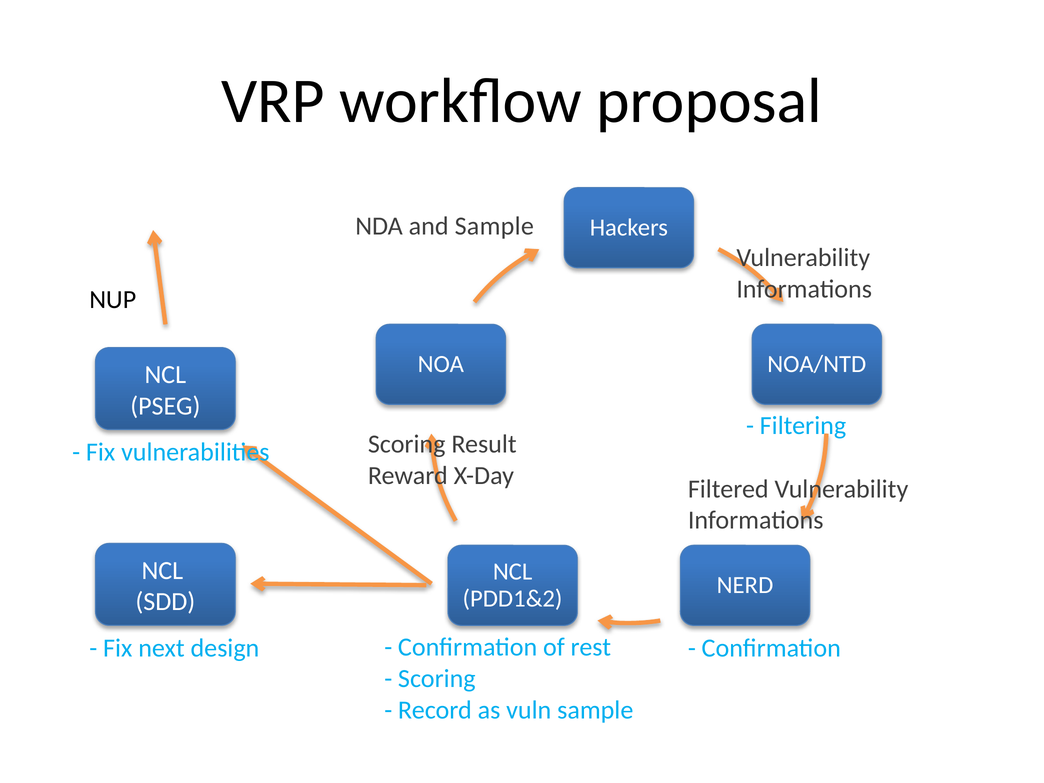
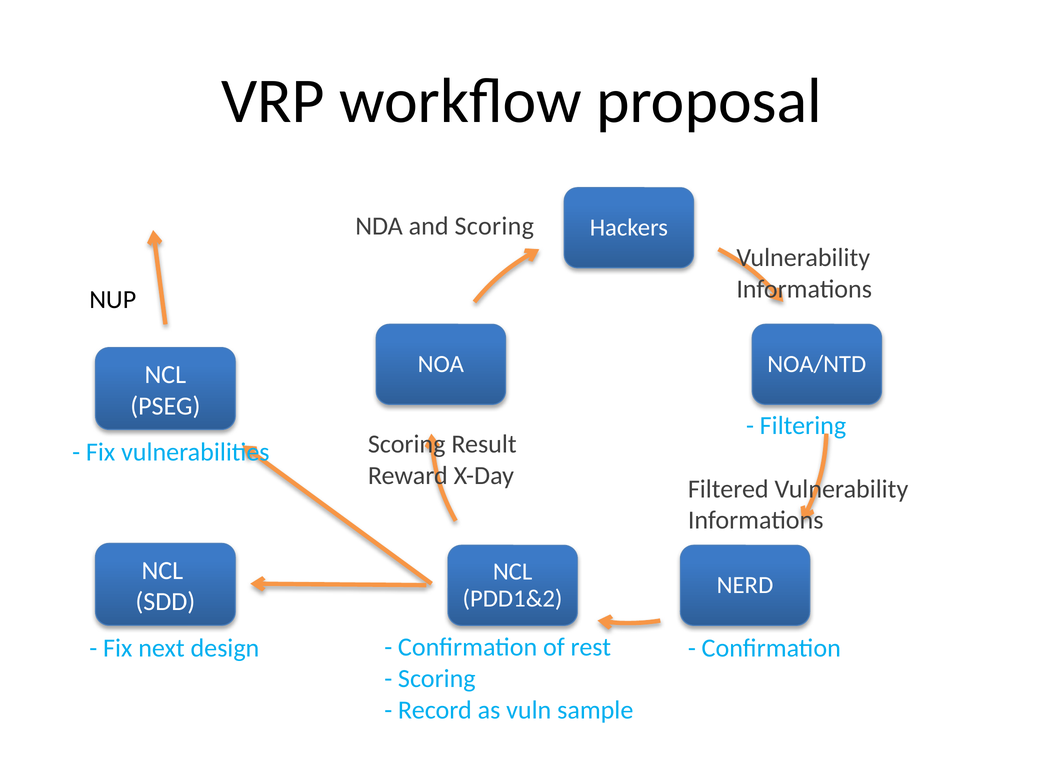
and Sample: Sample -> Scoring (494, 226)
